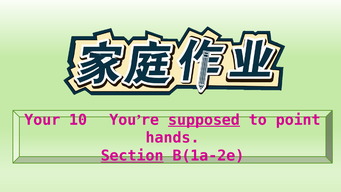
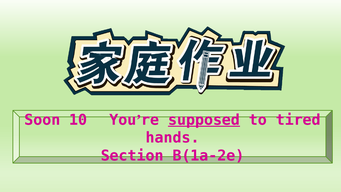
Your: Your -> Soon (42, 120)
point: point -> tired (298, 120)
Section underline: present -> none (132, 156)
